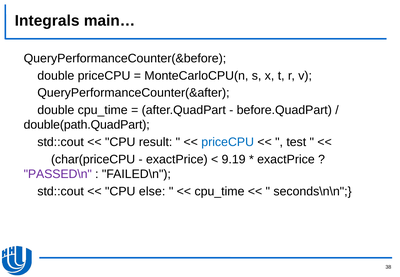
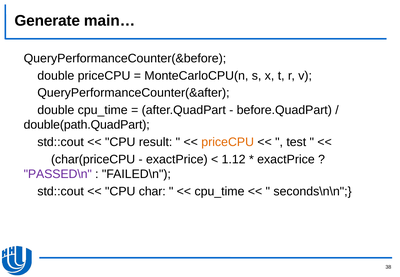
Integrals: Integrals -> Generate (47, 21)
priceCPU colour: blue -> orange (228, 142)
9.19: 9.19 -> 1.12 (234, 159)
else: else -> char (152, 191)
